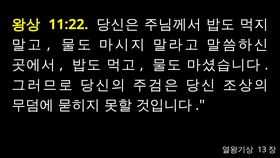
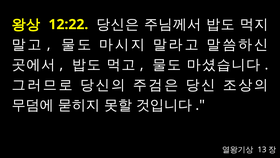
11:22: 11:22 -> 12:22 (68, 24)
